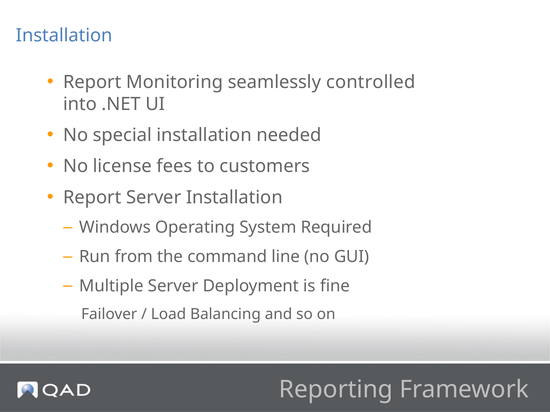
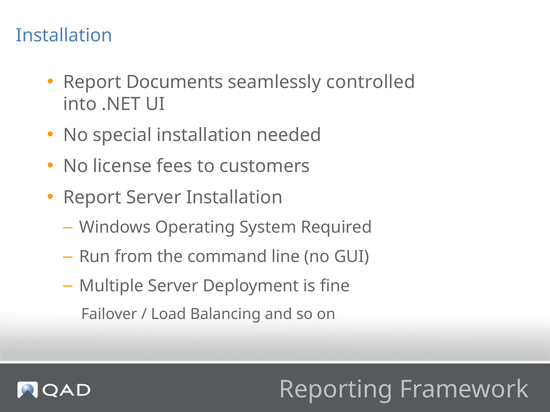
Monitoring: Monitoring -> Documents (175, 82)
